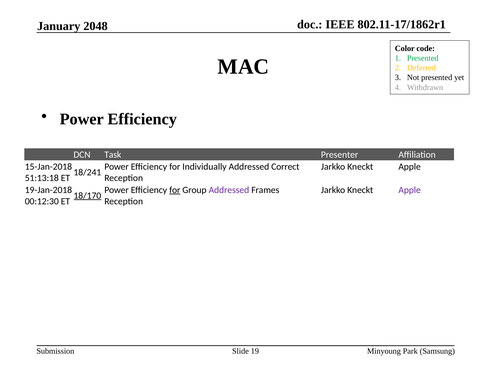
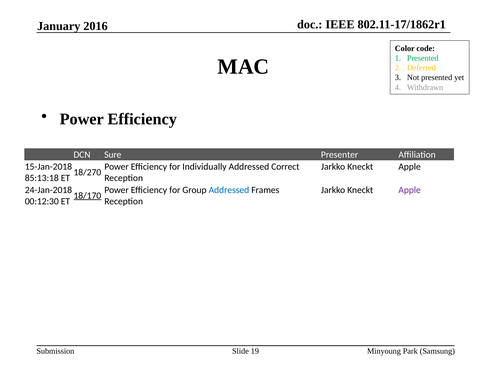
2048: 2048 -> 2016 (96, 26)
Task: Task -> Sure (113, 154)
18/241: 18/241 -> 18/270 (87, 172)
51:13:18: 51:13:18 -> 85:13:18 (42, 178)
19-Jan-2018: 19-Jan-2018 -> 24-Jan-2018 (48, 190)
for underline: present -> none (175, 190)
Addressed colour: purple -> blue (229, 190)
